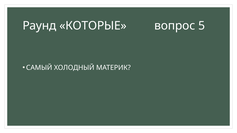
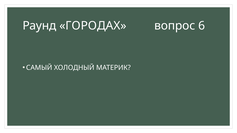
КОТОРЫЕ: КОТОРЫЕ -> ГОРОДАХ (93, 26)
5: 5 -> 6 (202, 26)
